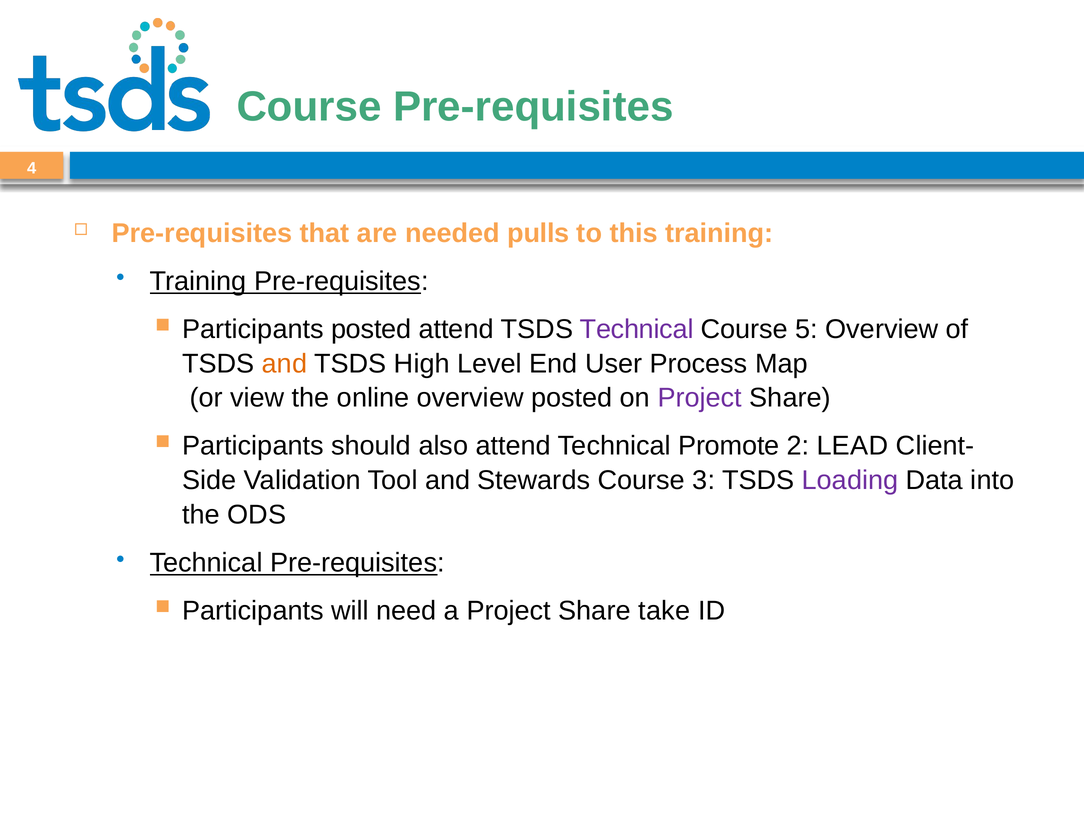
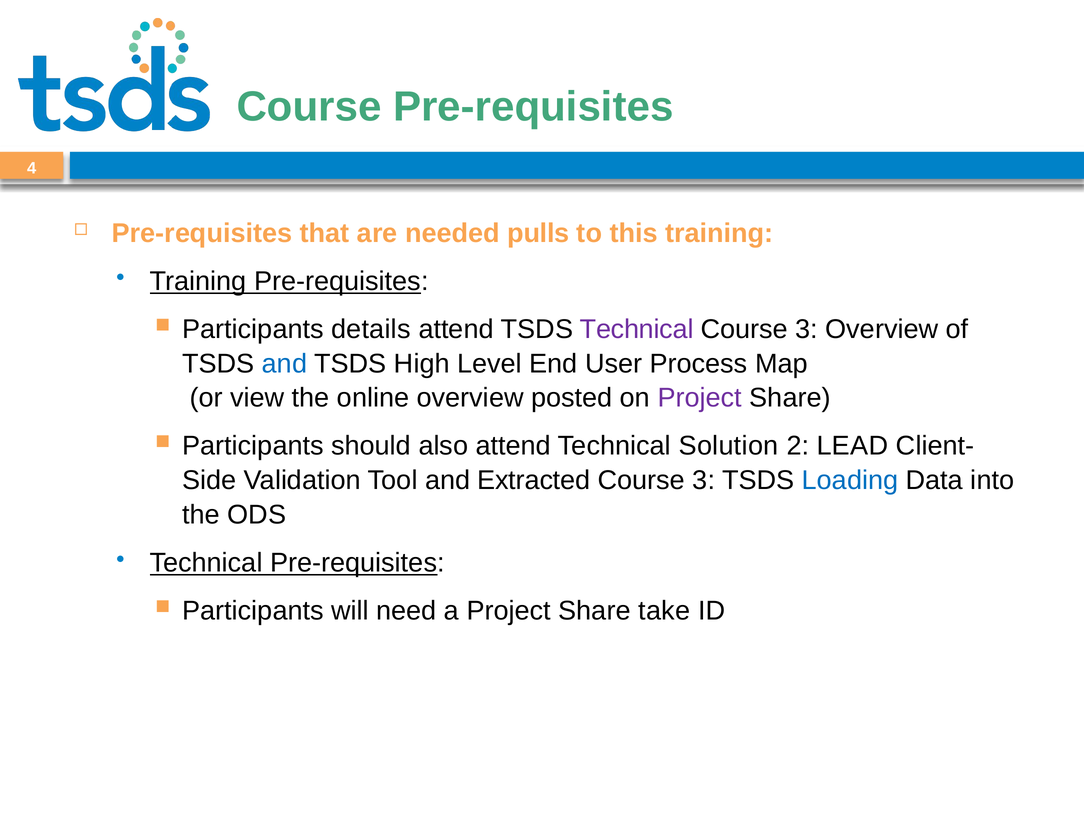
Participants posted: posted -> details (371, 329)
5: 5 -> 3 (807, 329)
and colour: orange -> blue (285, 364)
Promote: Promote -> Solution (729, 446)
Stewards: Stewards -> Extracted (534, 480)
Loading colour: purple -> blue (850, 480)
